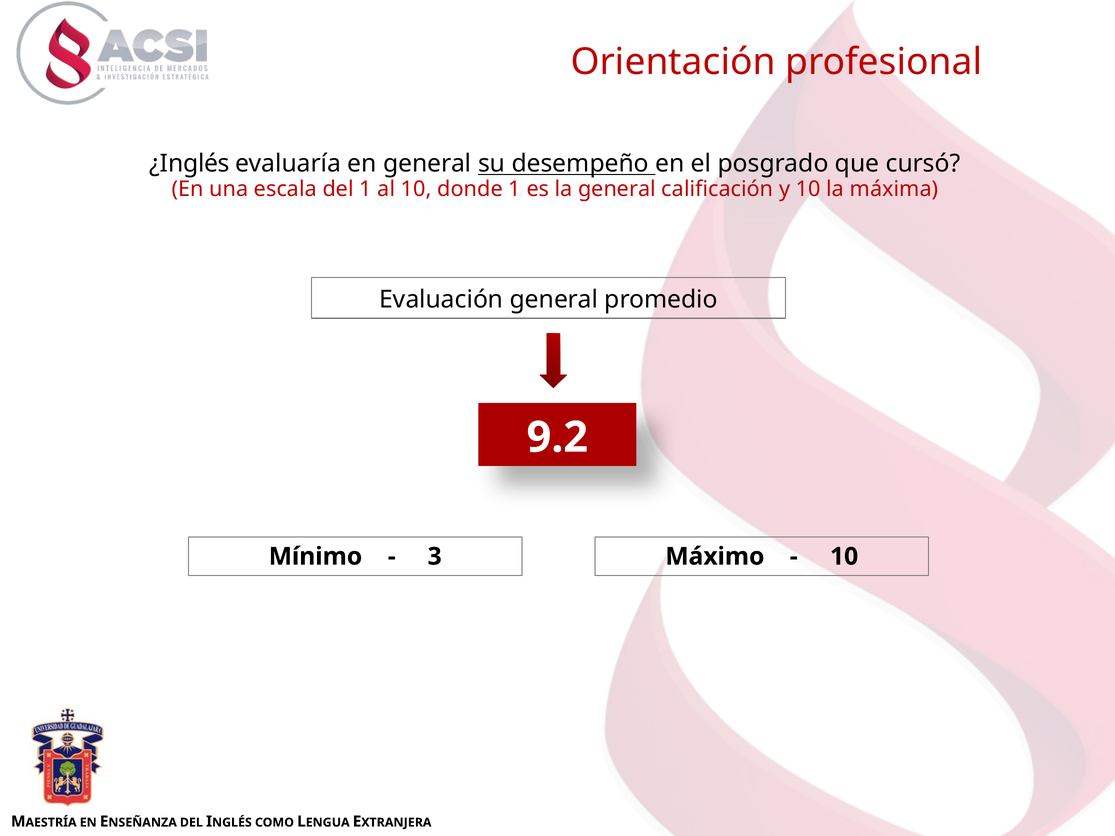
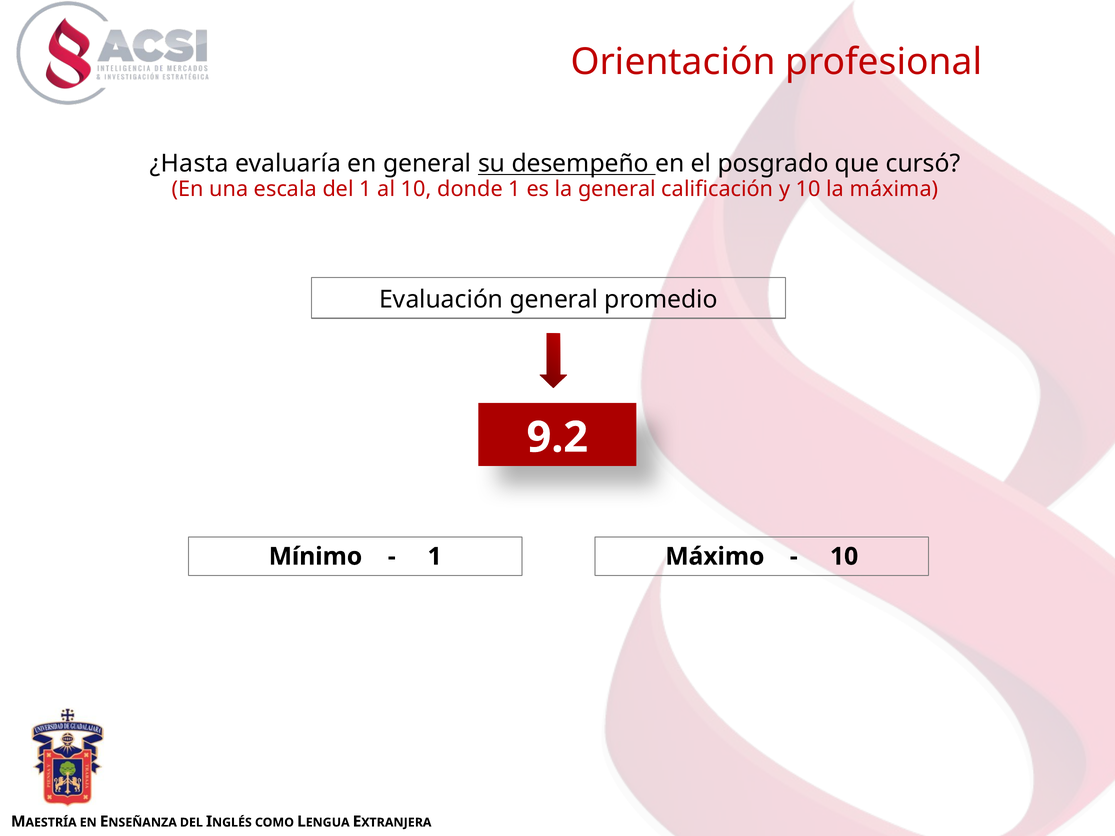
¿Inglés: ¿Inglés -> ¿Hasta (189, 163)
3: 3 -> 1 (435, 557)
